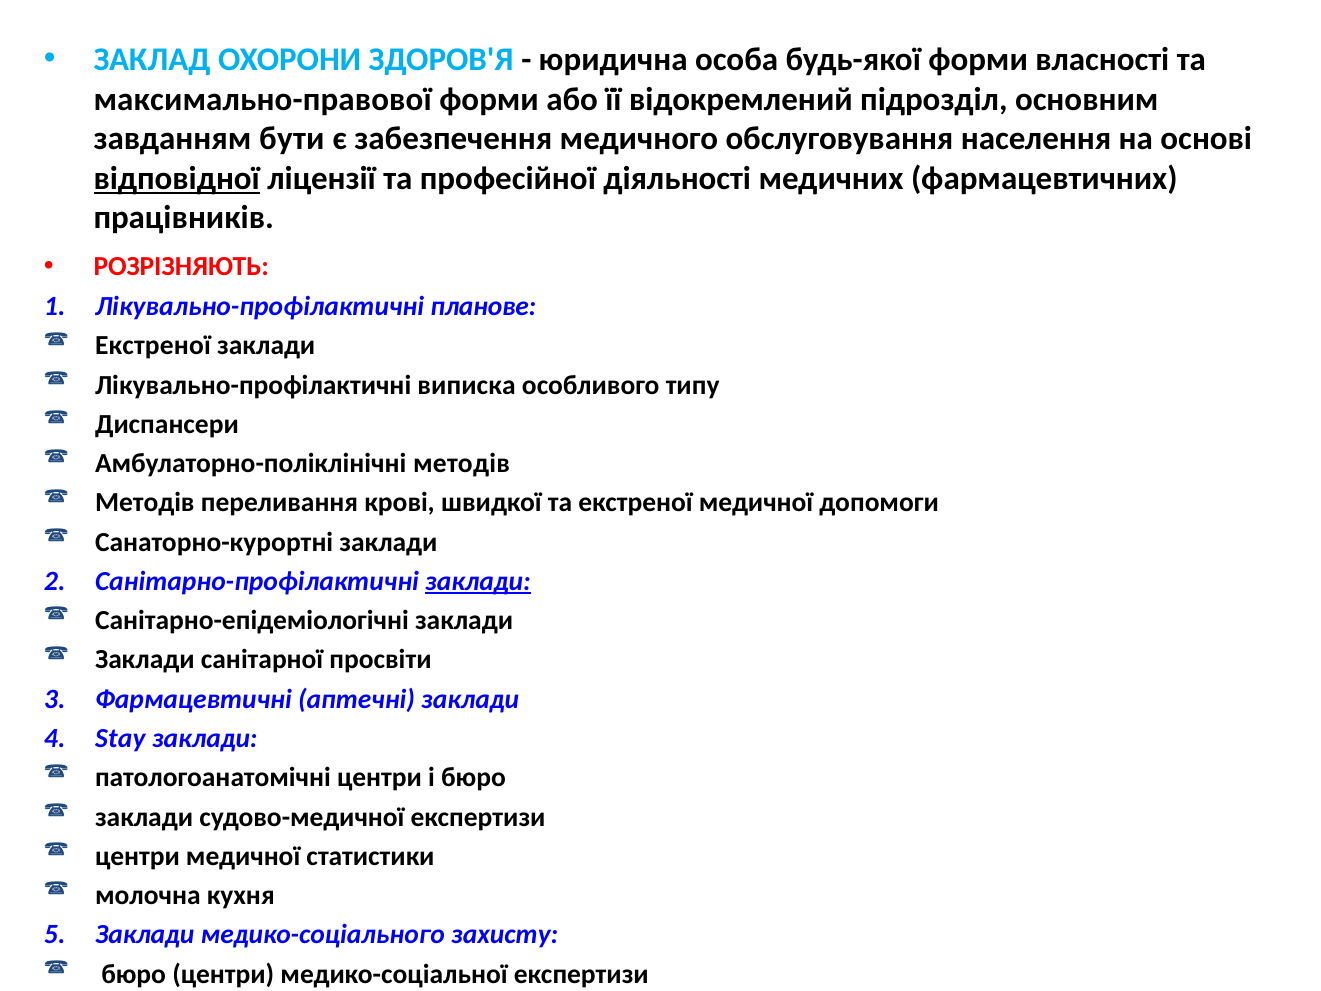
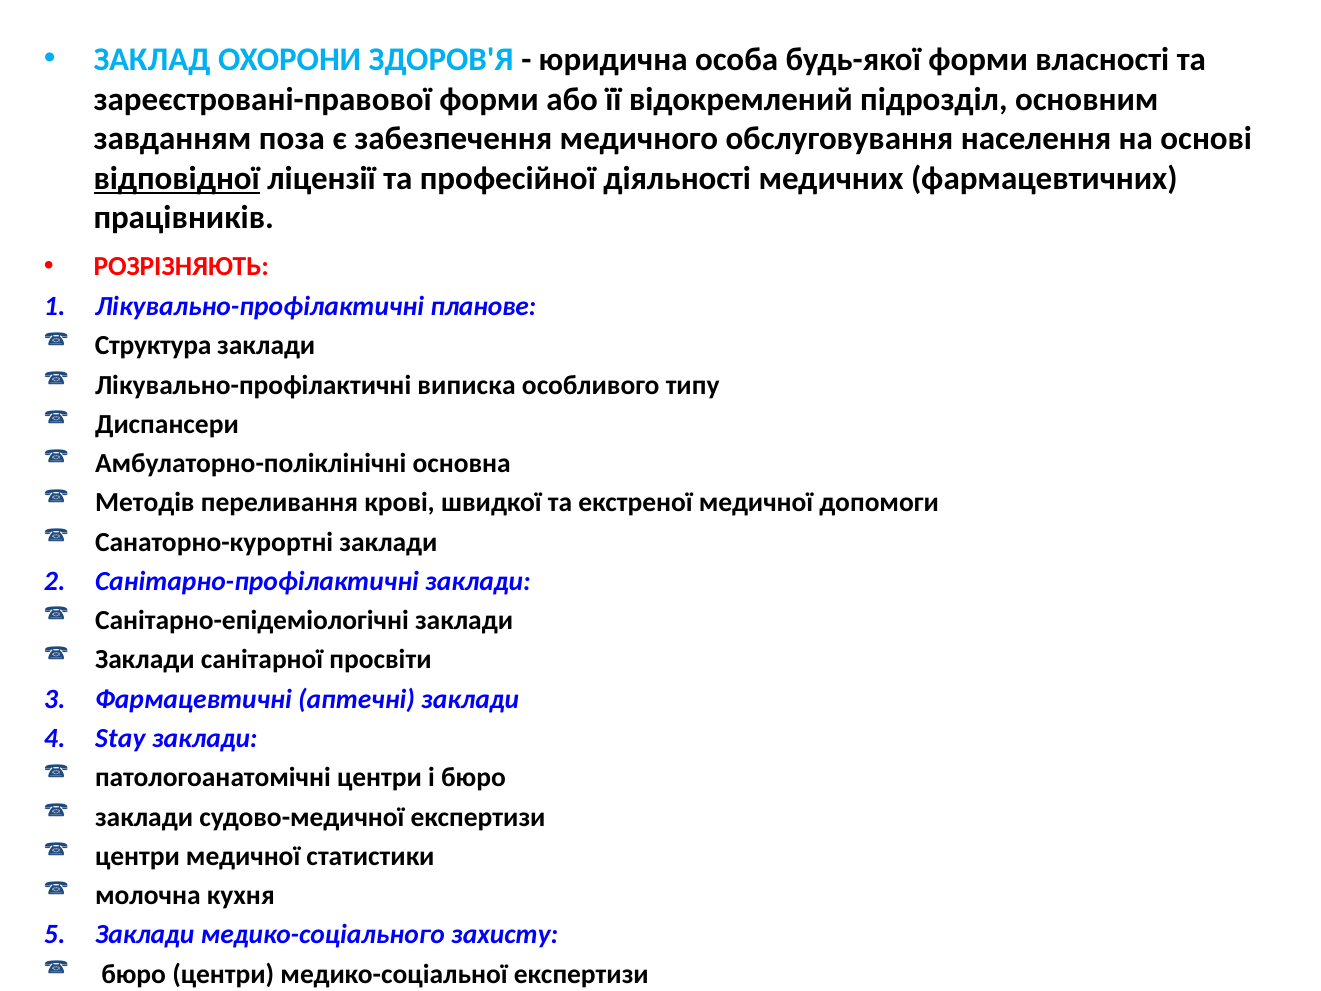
максимально-правової: максимально-правової -> зареєстровані-правової (263, 99)
бути: бути -> поза (292, 139)
Екстреної: Екстреної -> Структура (153, 346)
Амбулаторно-поліклінічні методів: методів -> основна (462, 463)
заклади underline: present -> none (478, 581)
